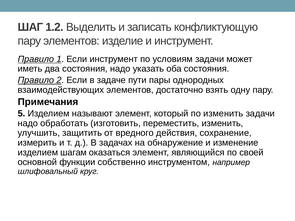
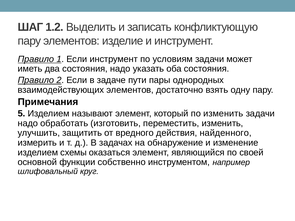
сохранение: сохранение -> найденного (226, 133)
шагам: шагам -> схемы (74, 153)
